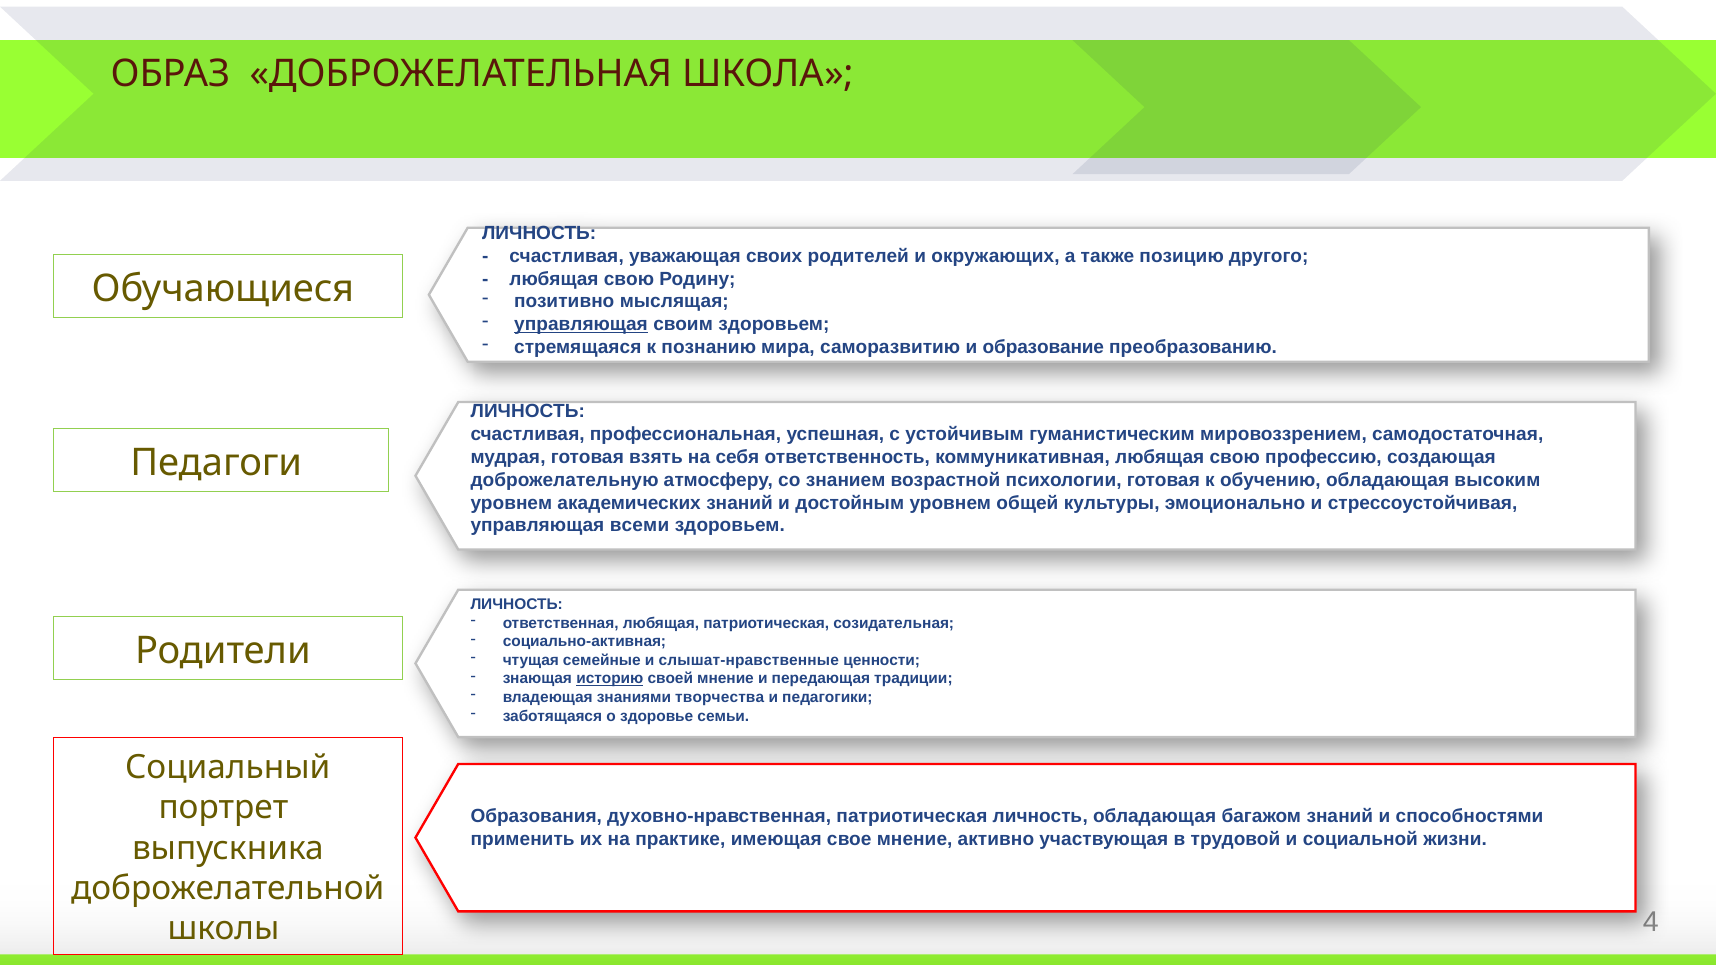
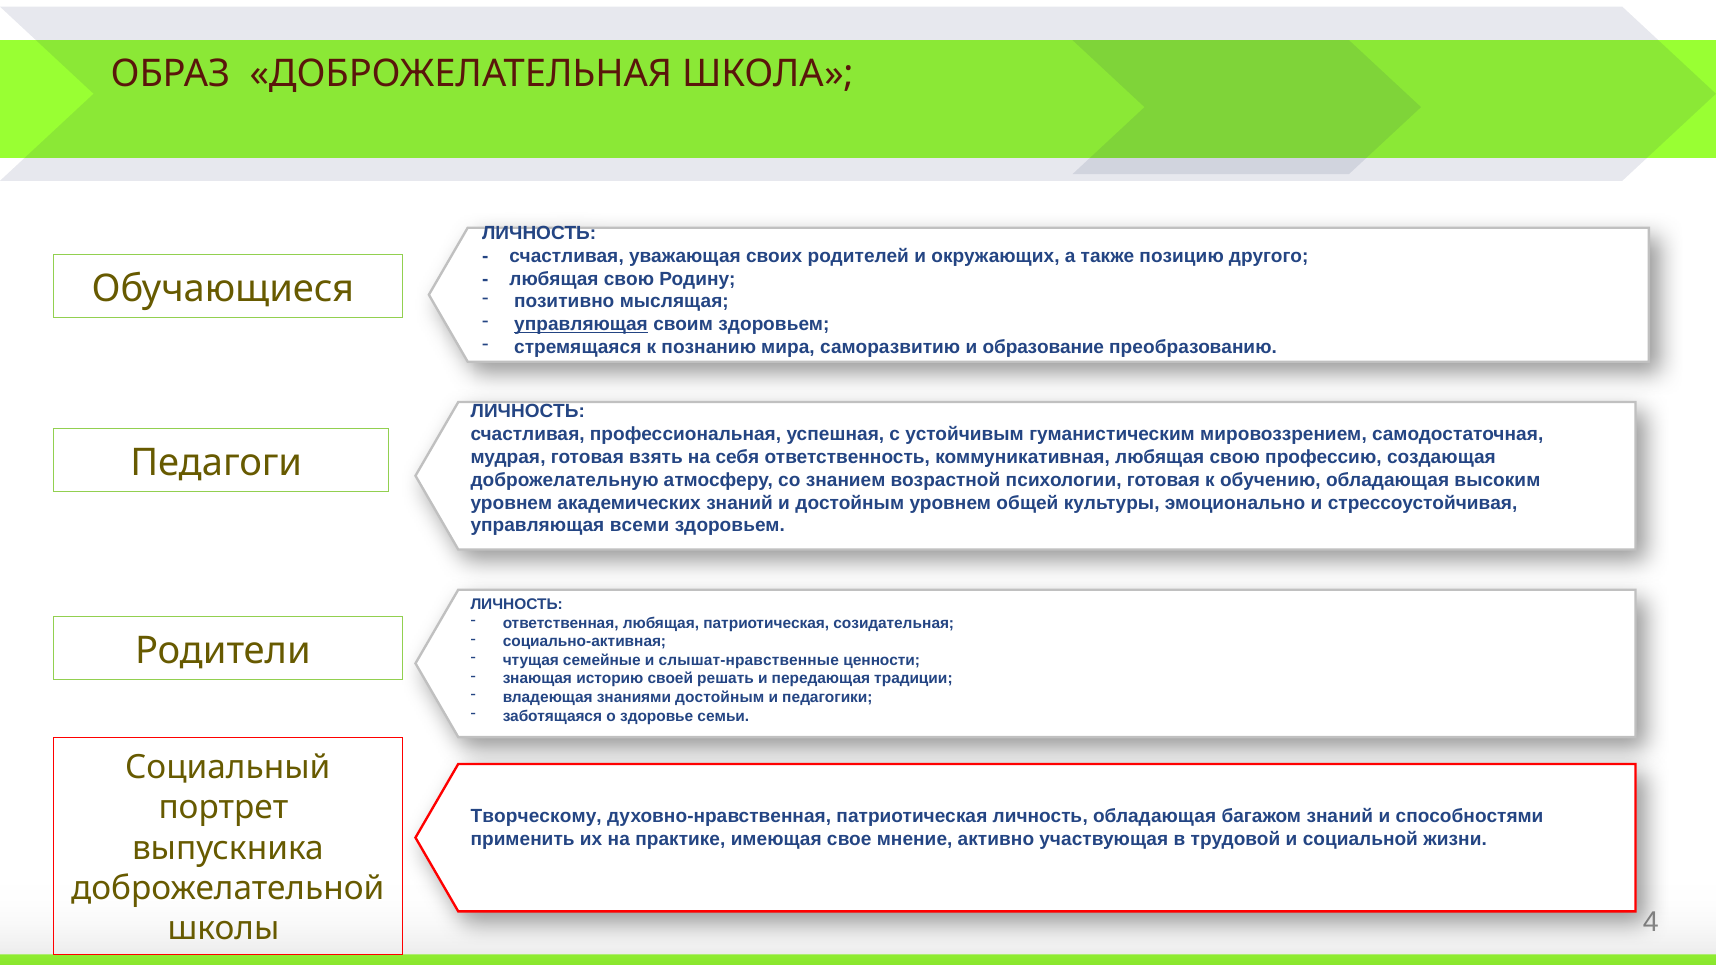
историю underline: present -> none (610, 679)
своей мнение: мнение -> решать (726, 679)
знаниями творчества: творчества -> достойным (720, 698)
Образования: Образования -> Творческому (536, 816)
